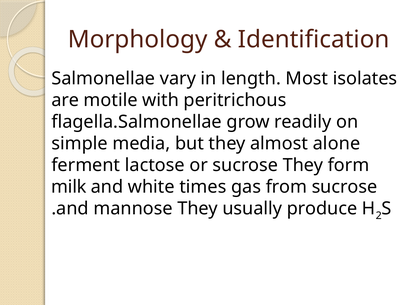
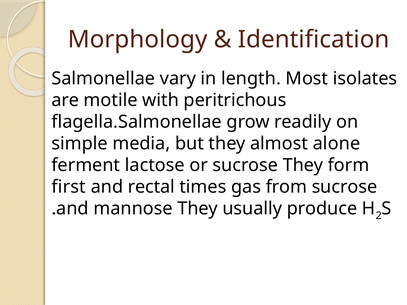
milk: milk -> first (69, 187)
white: white -> rectal (151, 187)
